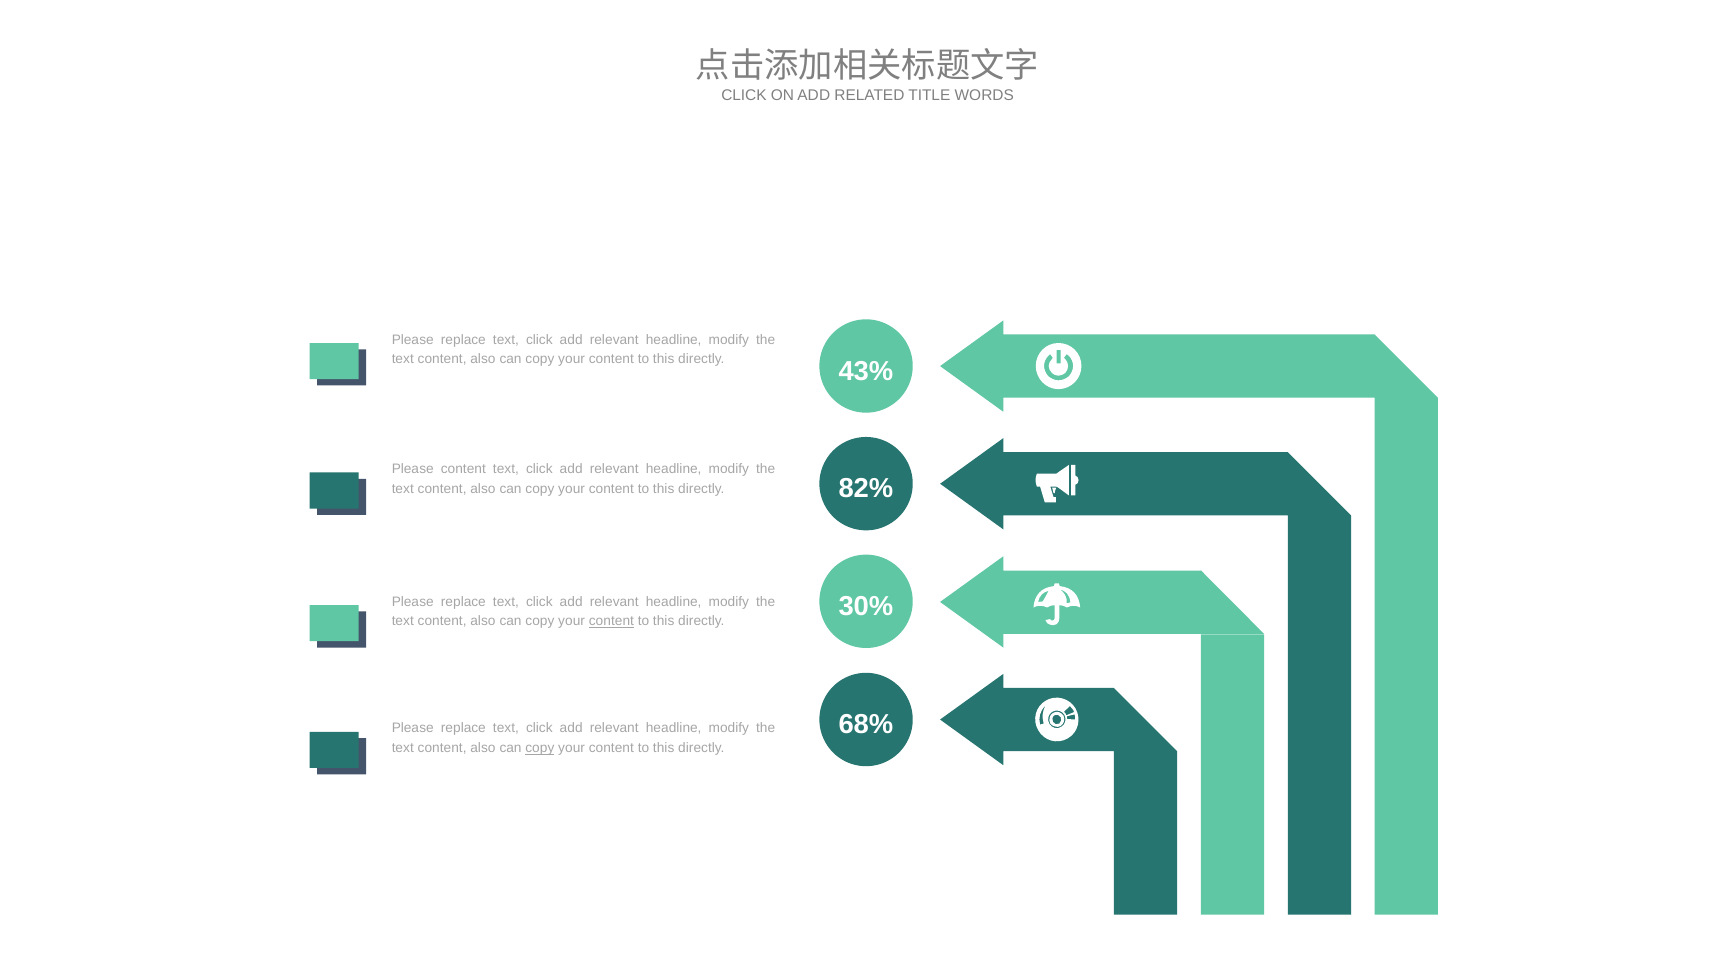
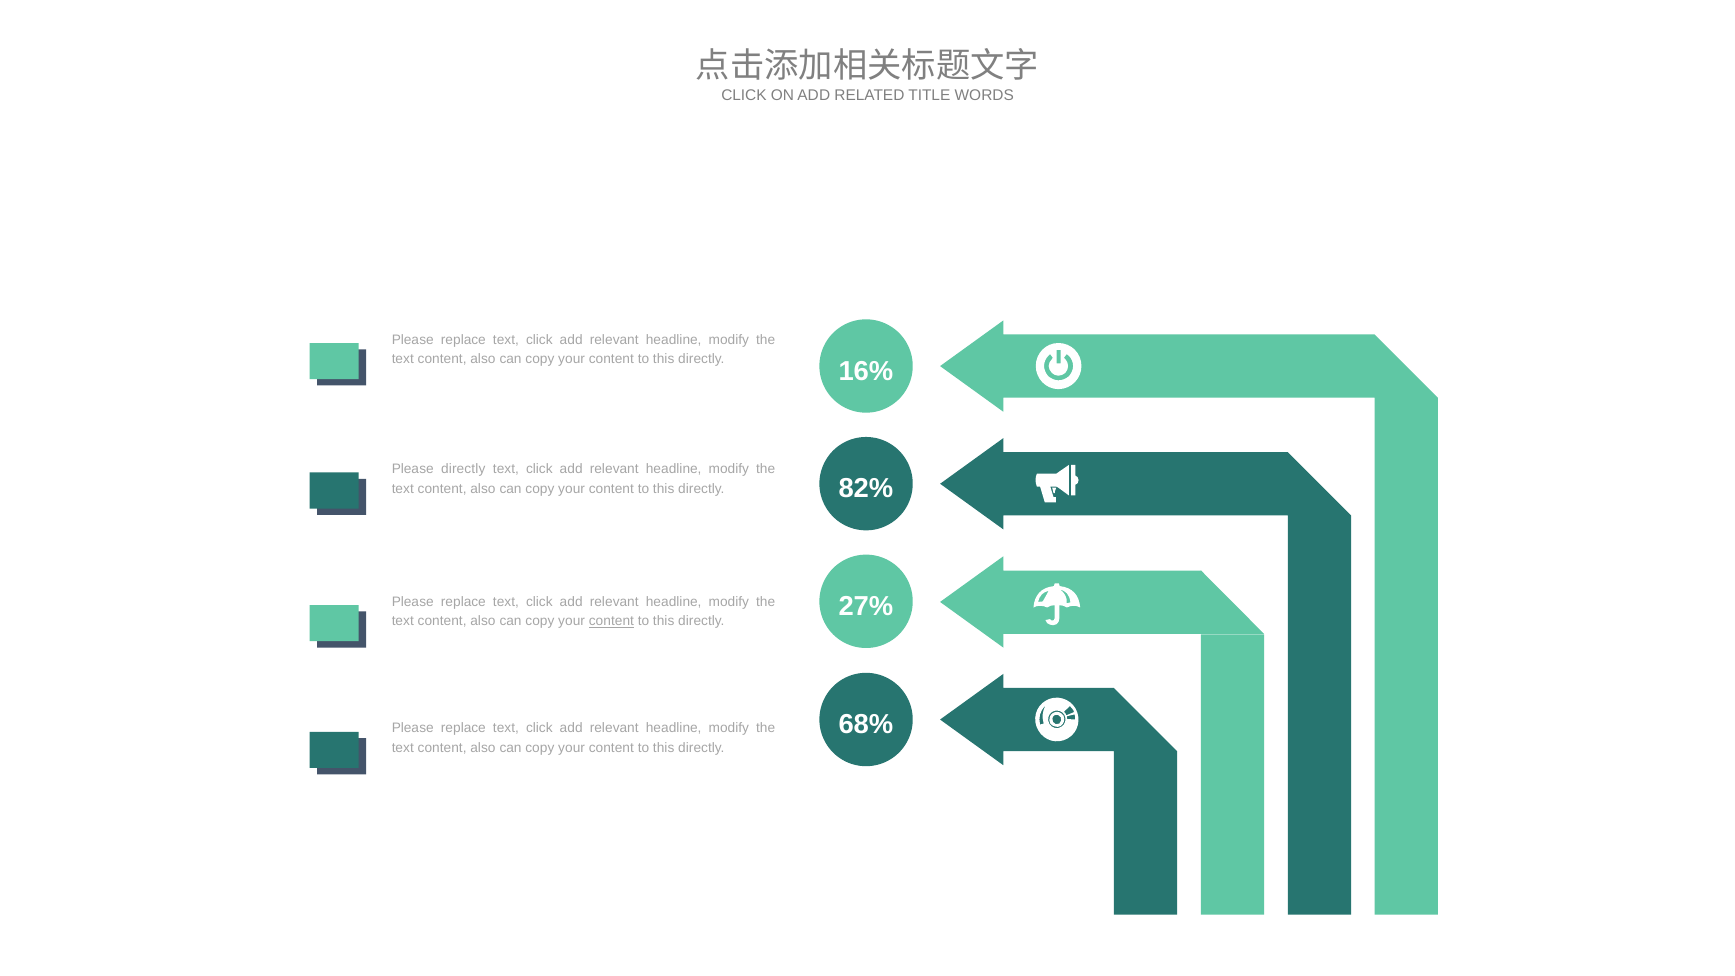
43%: 43% -> 16% (866, 371)
Please content: content -> directly (463, 469)
30%: 30% -> 27% (866, 607)
copy underline: present -> none (540, 748)
